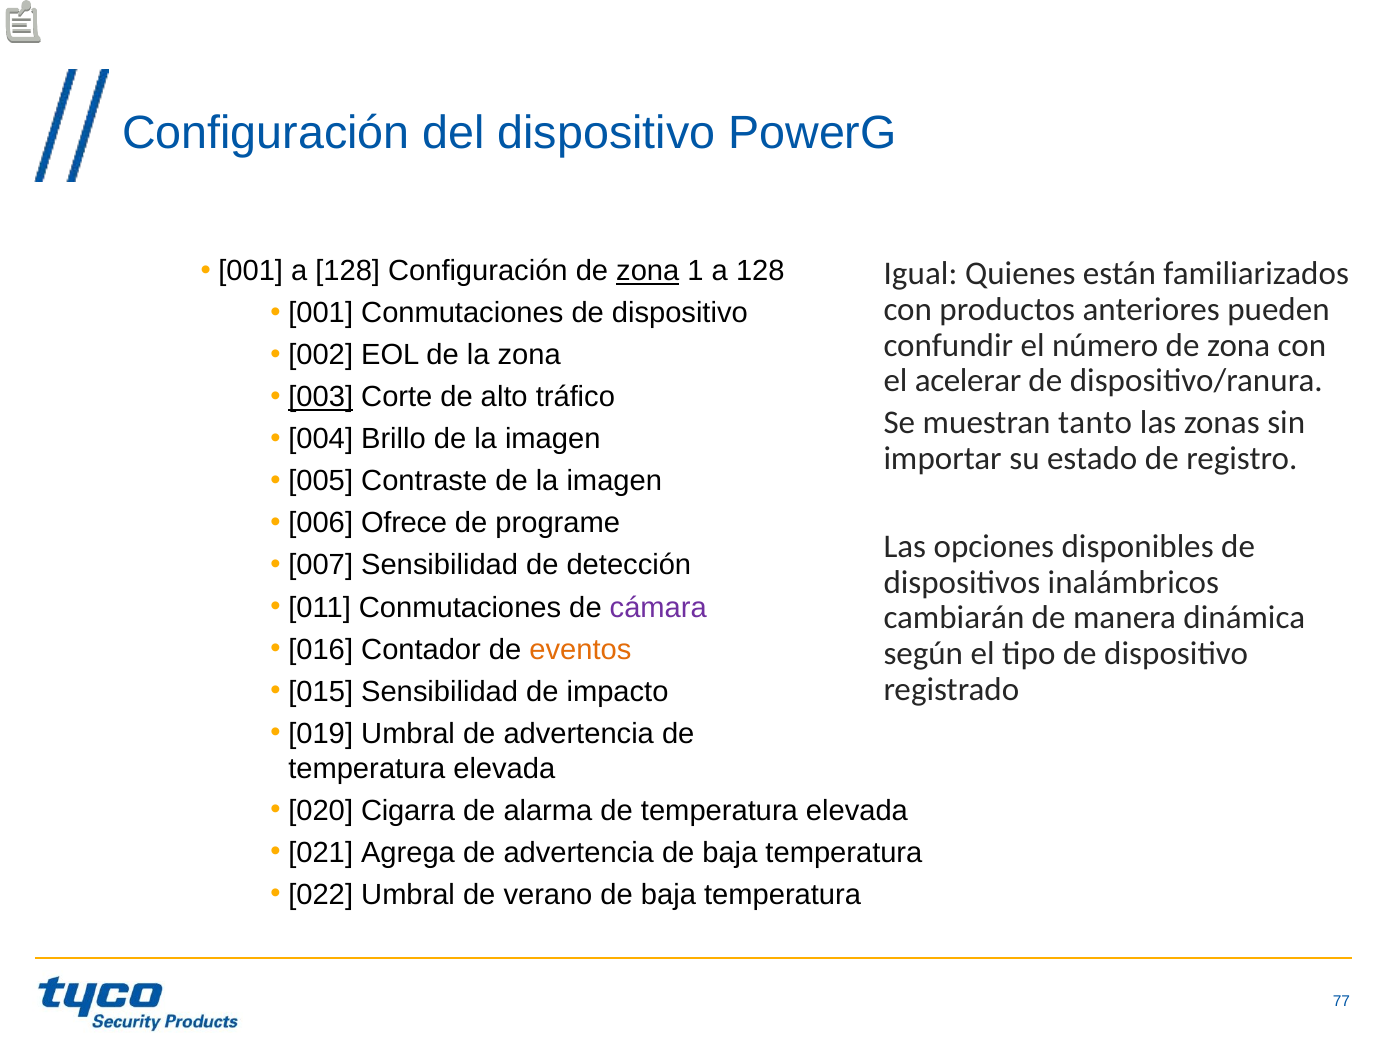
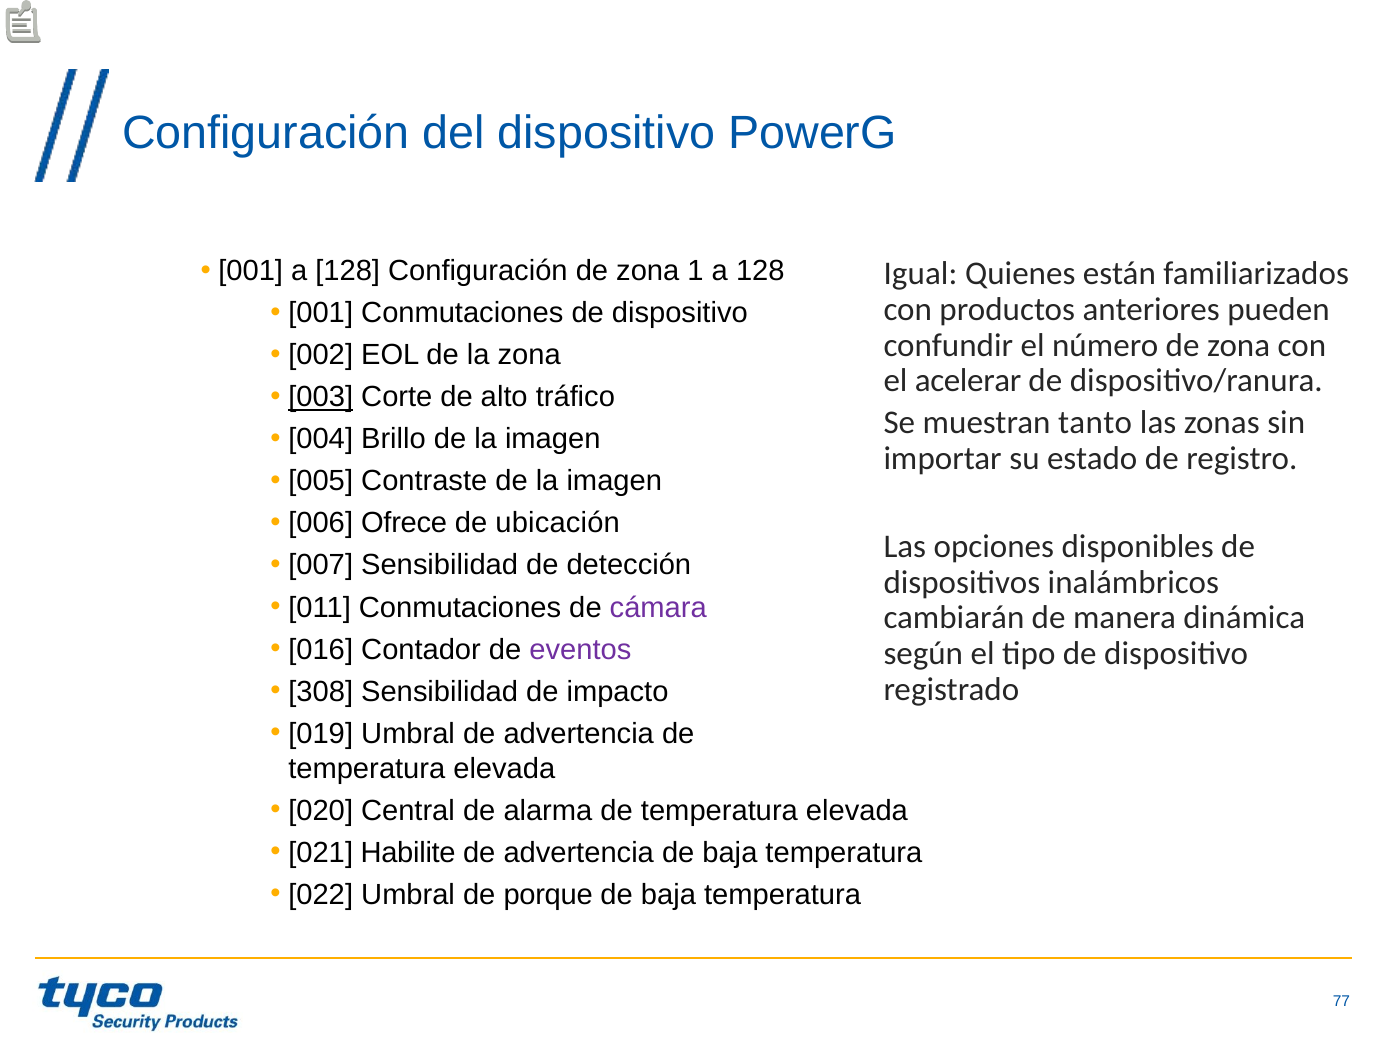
zona underline: present -> none (648, 271)
programe: programe -> ubicación (558, 523)
eventos colour: orange -> purple (580, 650)
015: 015 -> 308 (321, 692)
Cigarra: Cigarra -> Central (408, 811)
Agrega: Agrega -> Habilite (408, 853)
verano: verano -> porque (548, 895)
